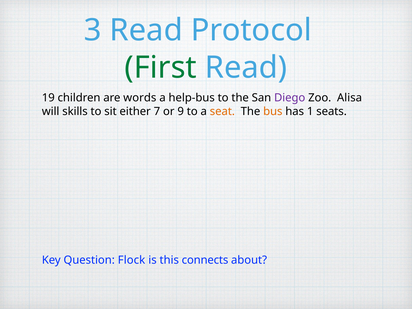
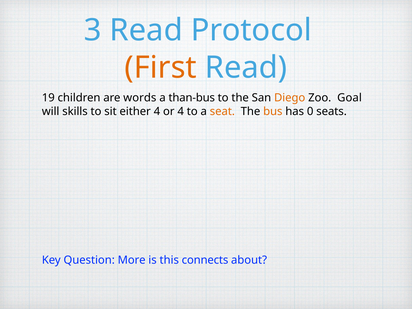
First colour: green -> orange (161, 68)
help-bus: help-bus -> than-bus (192, 98)
Diego colour: purple -> orange (290, 98)
Alisa: Alisa -> Goal (350, 98)
either 7: 7 -> 4 (157, 111)
or 9: 9 -> 4 (181, 111)
1: 1 -> 0 (310, 111)
Flock: Flock -> More (132, 260)
